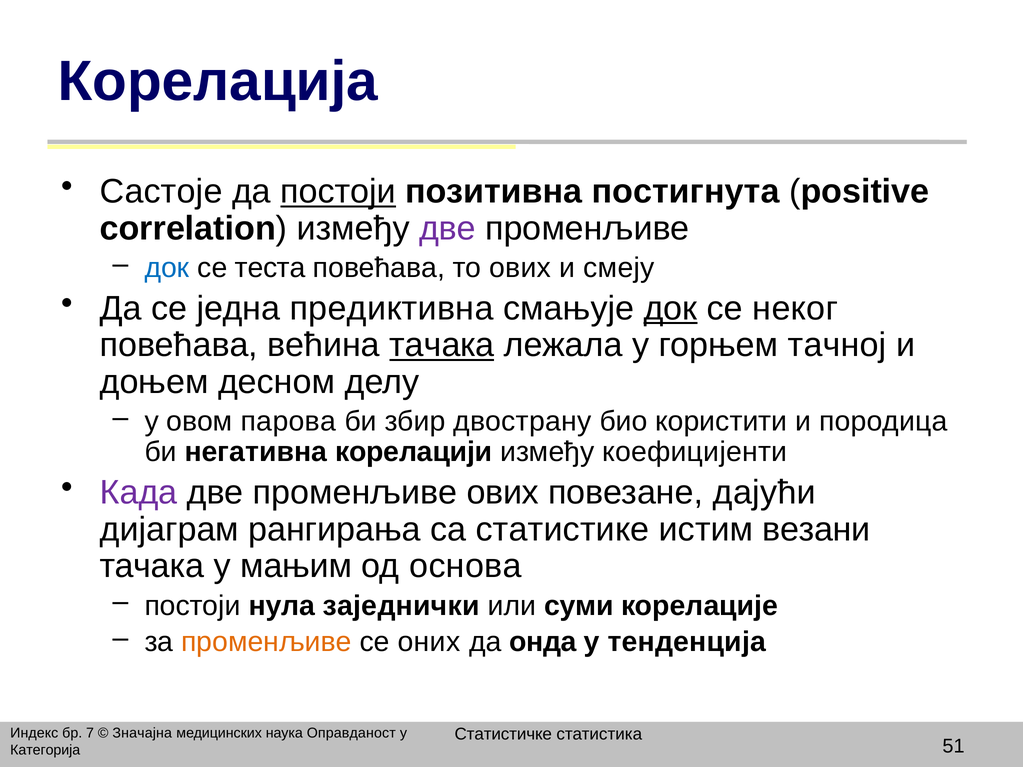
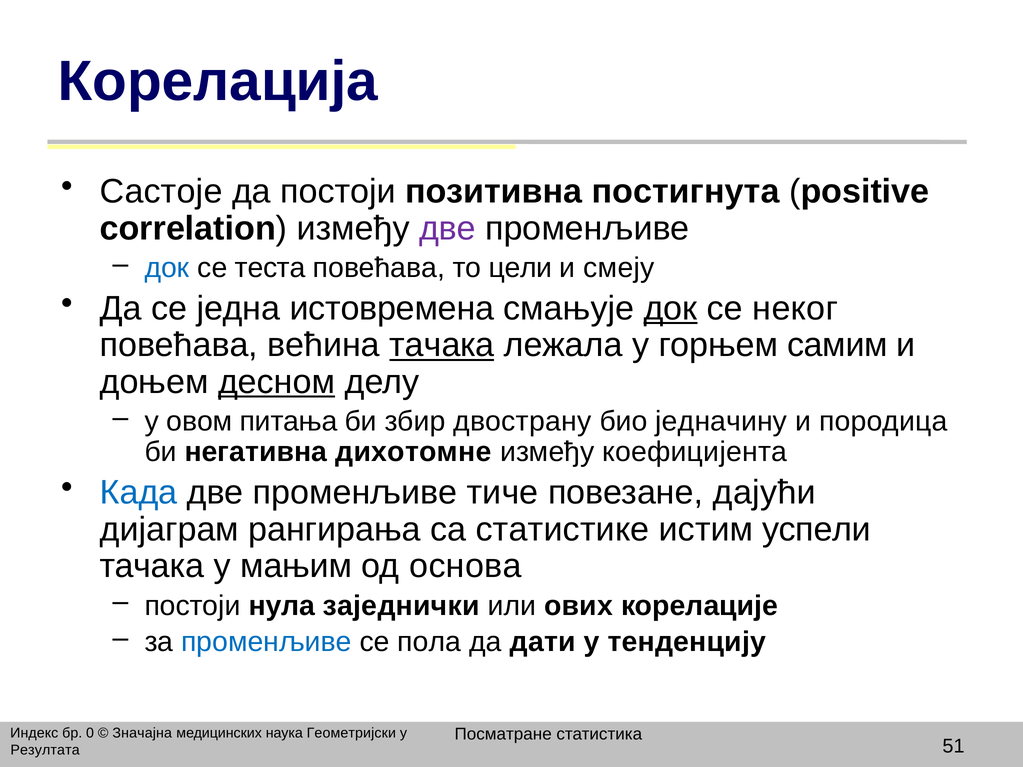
постоји underline: present -> none (338, 192)
то ових: ових -> цели (520, 268)
предиктивна: предиктивна -> истовремена (392, 308)
тачној: тачној -> самим (837, 345)
десном underline: none -> present (277, 382)
парова: парова -> питања (289, 422)
користити: користити -> једначину (721, 422)
корелацији: корелацији -> дихотомне (413, 452)
коефицијенти: коефицијенти -> коефицијента (695, 452)
Када colour: purple -> blue (139, 493)
променљиве ових: ових -> тиче (502, 493)
везани: везани -> успели (816, 530)
суми: суми -> ових (579, 606)
променљиве colour: orange -> blue (266, 642)
оних: оних -> пола (429, 642)
онда: онда -> дати (543, 642)
тенденција: тенденција -> тенденцију (687, 642)
Статистичке: Статистичке -> Посматране (503, 734)
7: 7 -> 0 (90, 733)
Оправданост: Оправданост -> Геометријски (351, 733)
Категорија: Категорија -> Резултата (45, 750)
